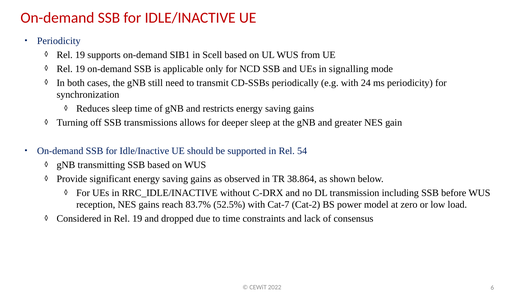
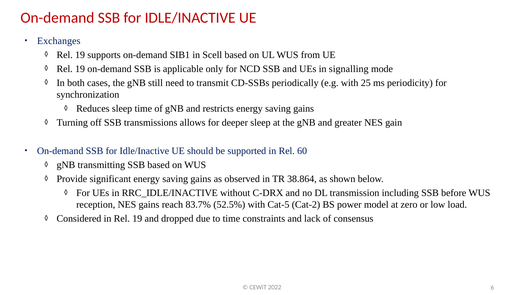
Periodicity: Periodicity -> Exchanges (59, 41)
24: 24 -> 25 (366, 83)
54: 54 -> 60 (302, 151)
Cat-7: Cat-7 -> Cat-5 (278, 205)
